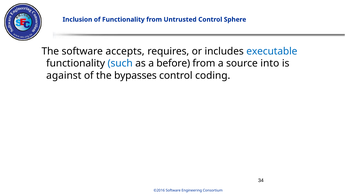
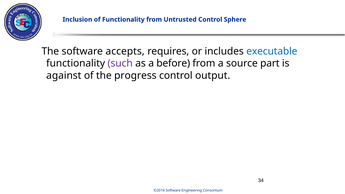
such colour: blue -> purple (120, 63)
into: into -> part (270, 63)
bypasses: bypasses -> progress (135, 75)
coding: coding -> output (213, 75)
